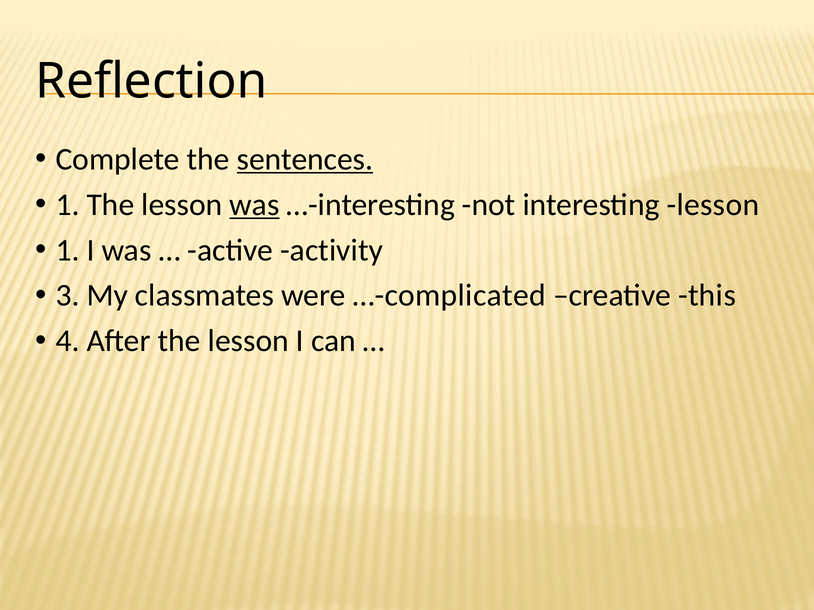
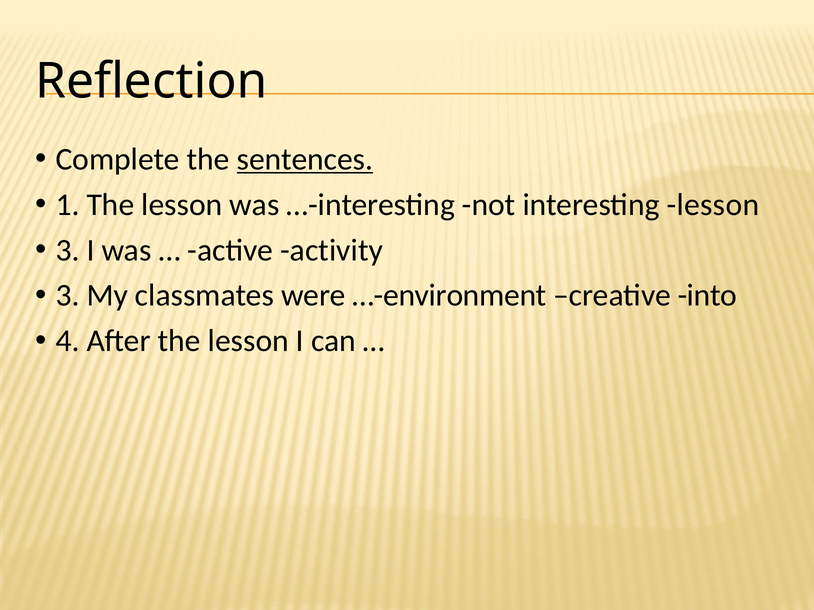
was underline: present -> none (254, 205)
1: 1 -> 3 (68, 250)
…-complicated: …-complicated -> …-environment (449, 296)
this: this -> into (707, 296)
